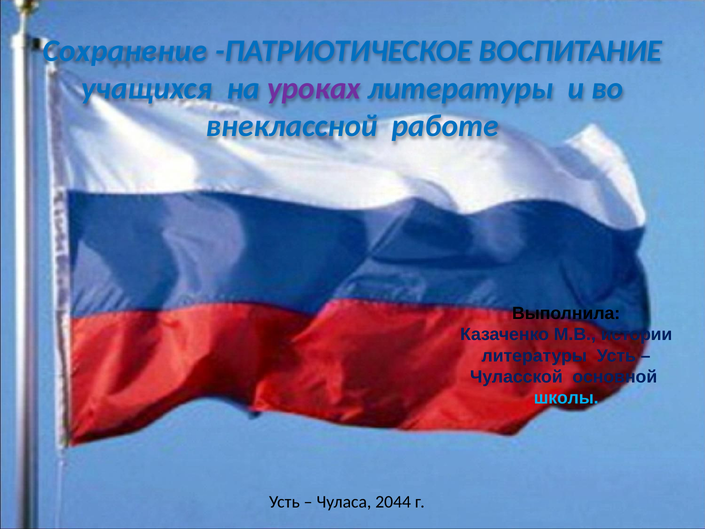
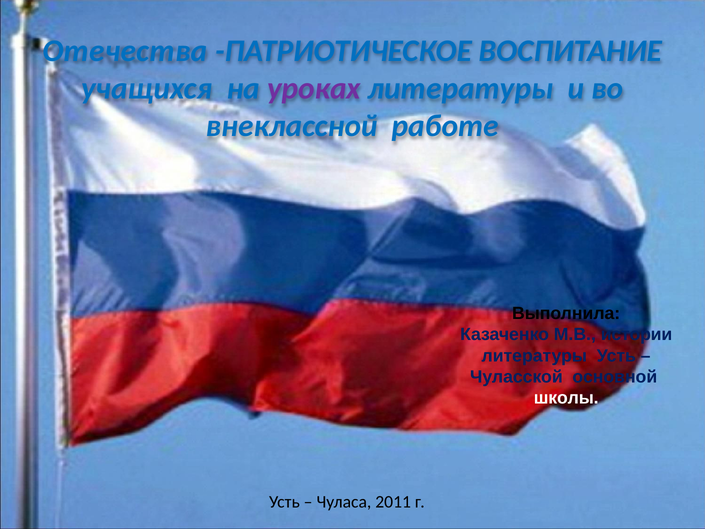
Сохранение: Сохранение -> Отечества (125, 51)
школы colour: light blue -> white (566, 398)
2044: 2044 -> 2011 (393, 502)
